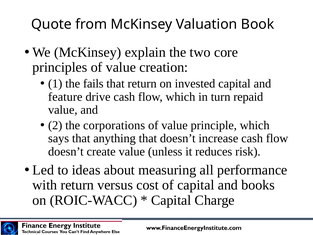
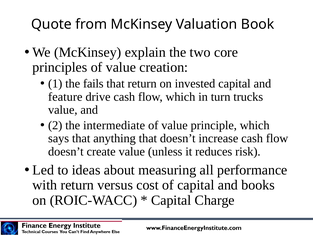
repaid: repaid -> trucks (248, 97)
corporations: corporations -> intermediate (114, 125)
